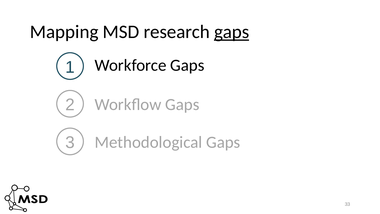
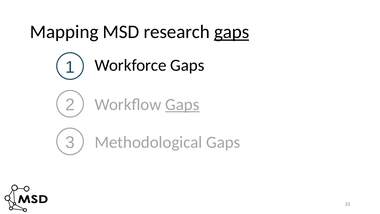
Gaps underline: none -> present (182, 104)
